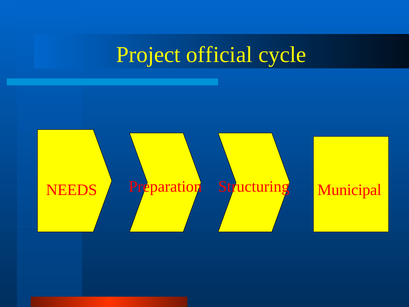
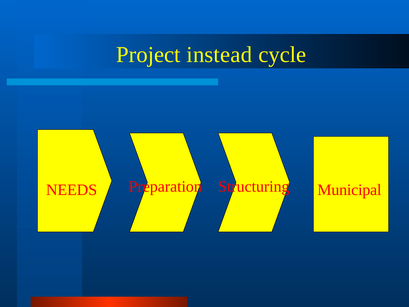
official: official -> instead (219, 55)
